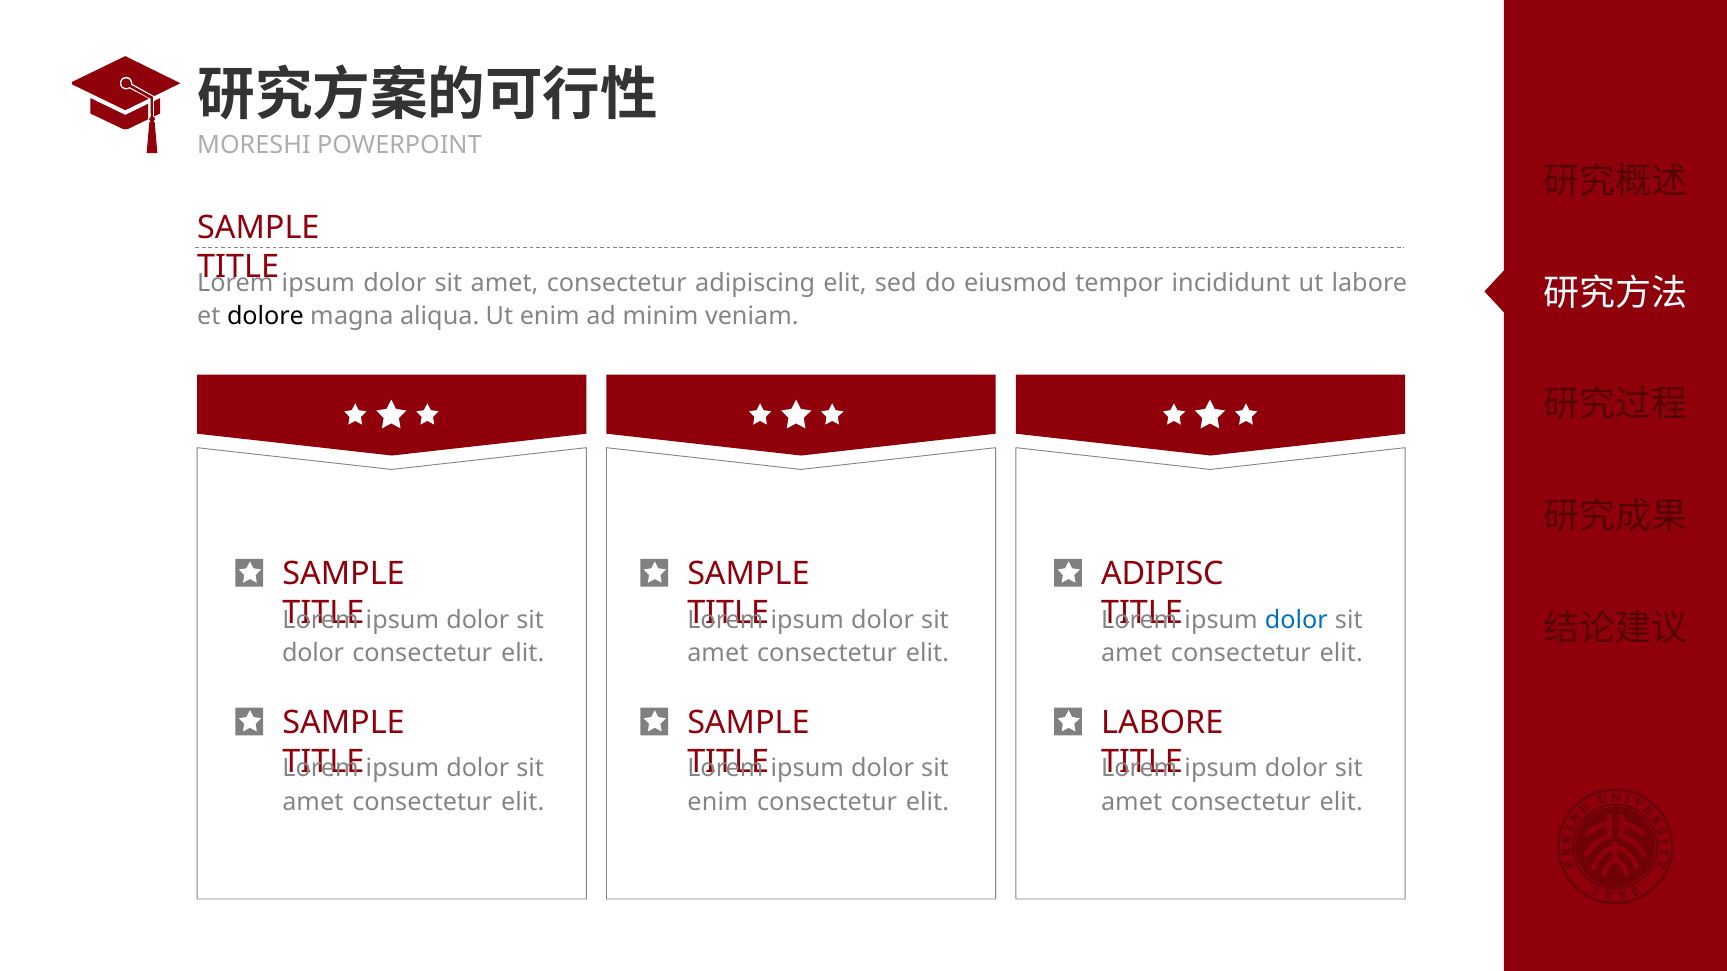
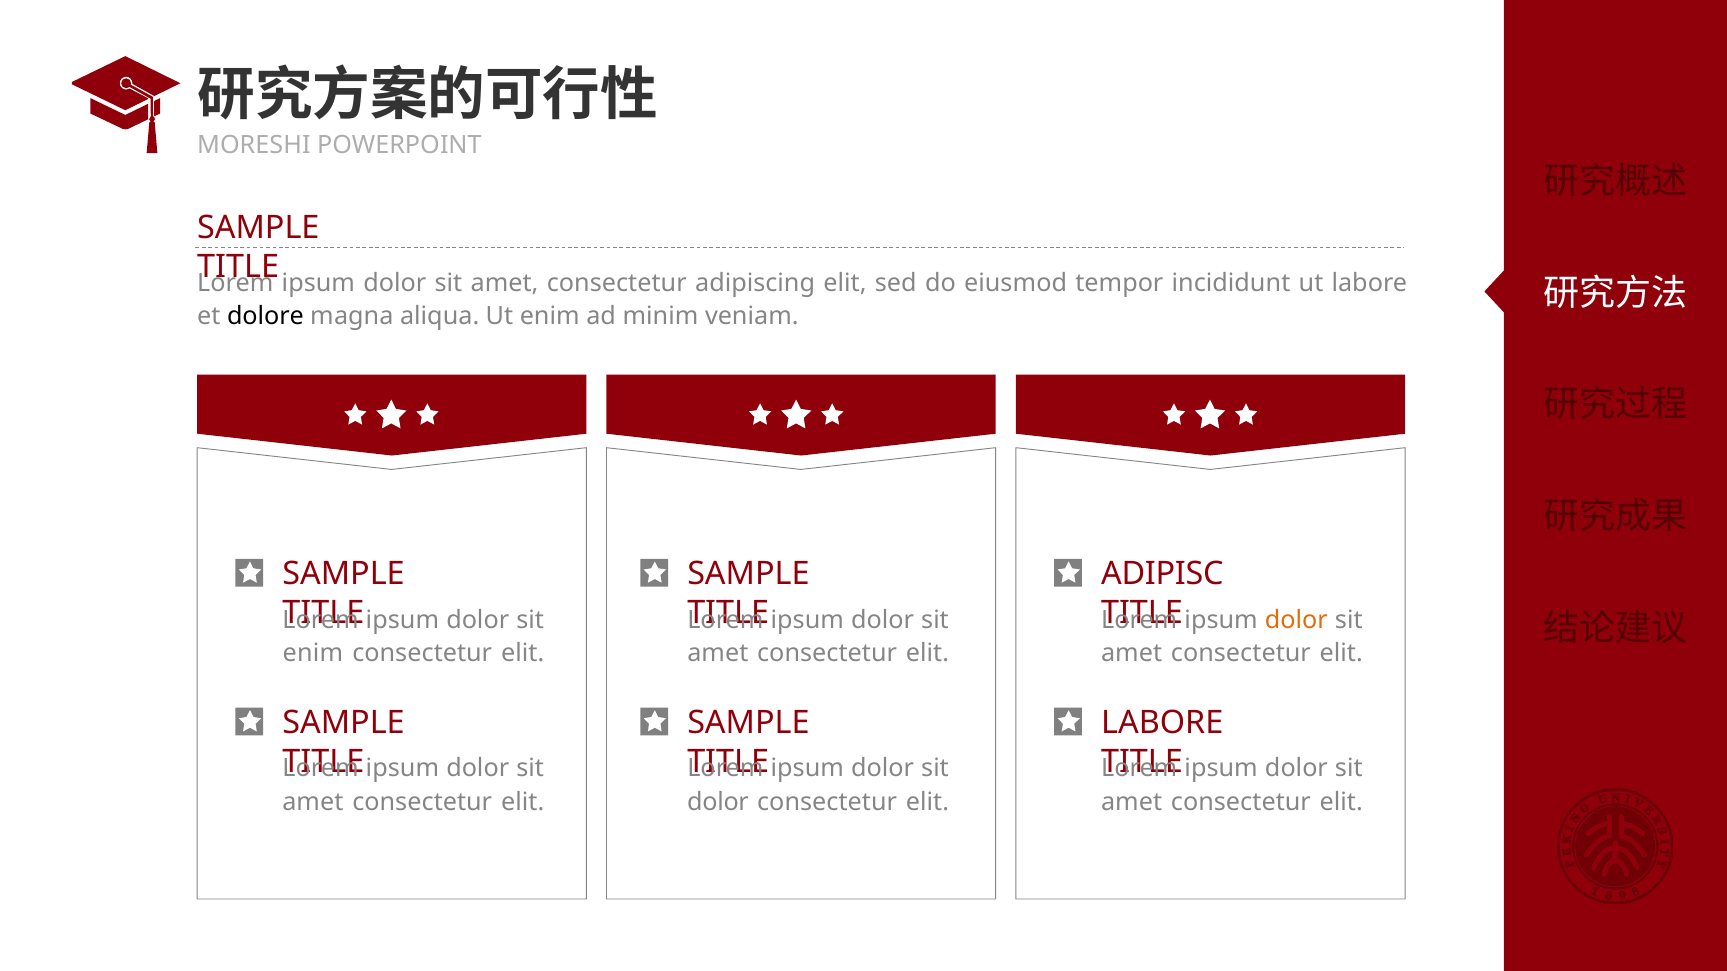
dolor colour: blue -> orange (1296, 620)
dolor: dolor -> enim (313, 653)
enim: enim -> dolor (718, 802)
